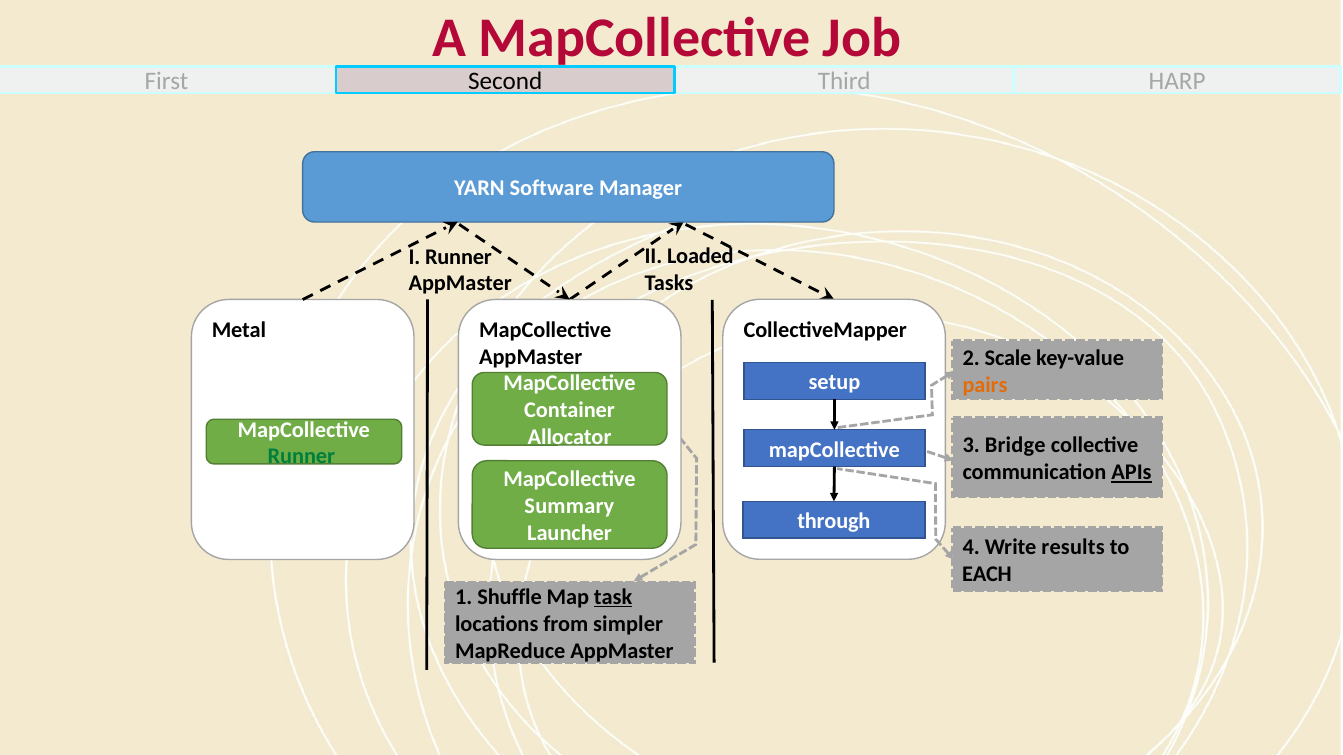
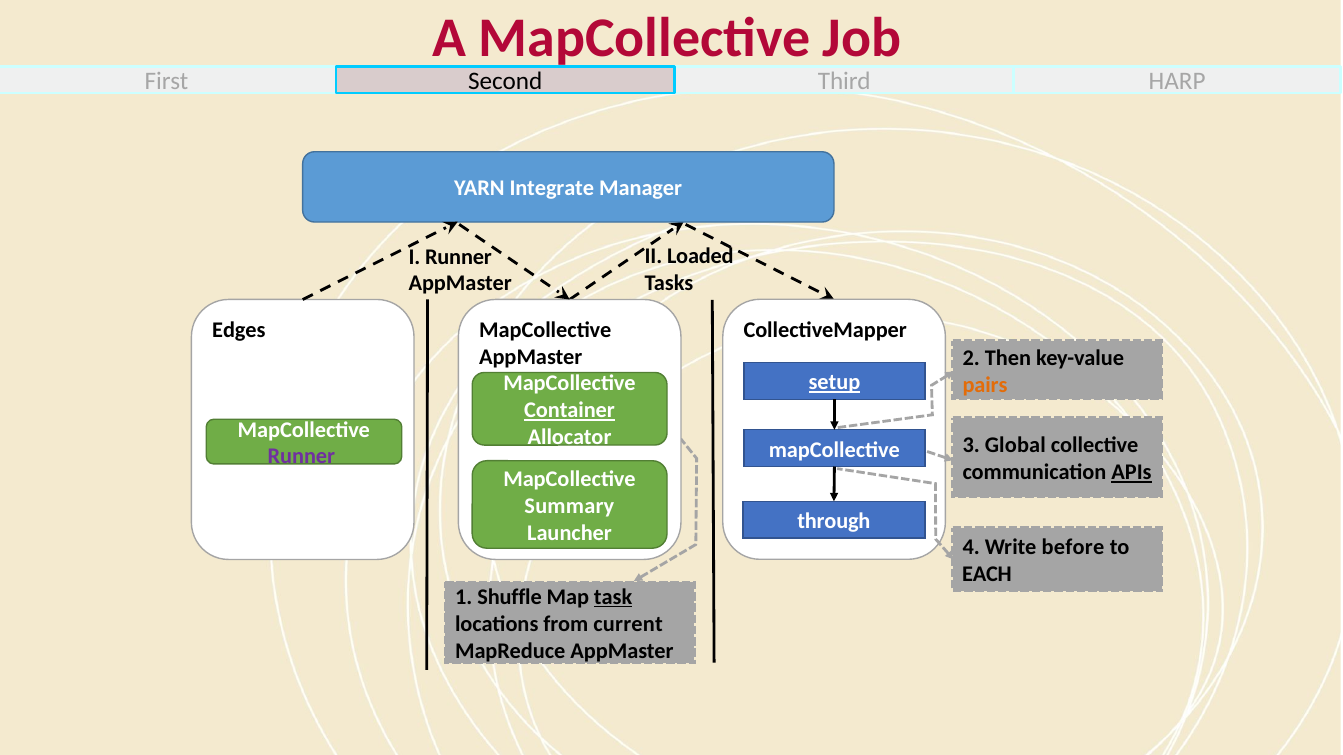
Software: Software -> Integrate (552, 189)
Metal: Metal -> Edges (239, 330)
Scale: Scale -> Then (1008, 358)
setup underline: none -> present (834, 383)
Container underline: none -> present (570, 411)
Bridge: Bridge -> Global (1015, 446)
Runner colour: green -> purple (301, 457)
results: results -> before (1073, 548)
simpler: simpler -> current (628, 624)
